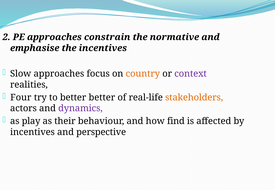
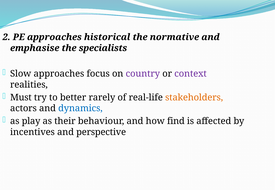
constrain: constrain -> historical (107, 37)
the incentives: incentives -> specialists (103, 48)
country colour: orange -> purple (143, 74)
Four: Four -> Must (21, 98)
better better: better -> rarely (102, 98)
dynamics colour: purple -> blue (80, 109)
